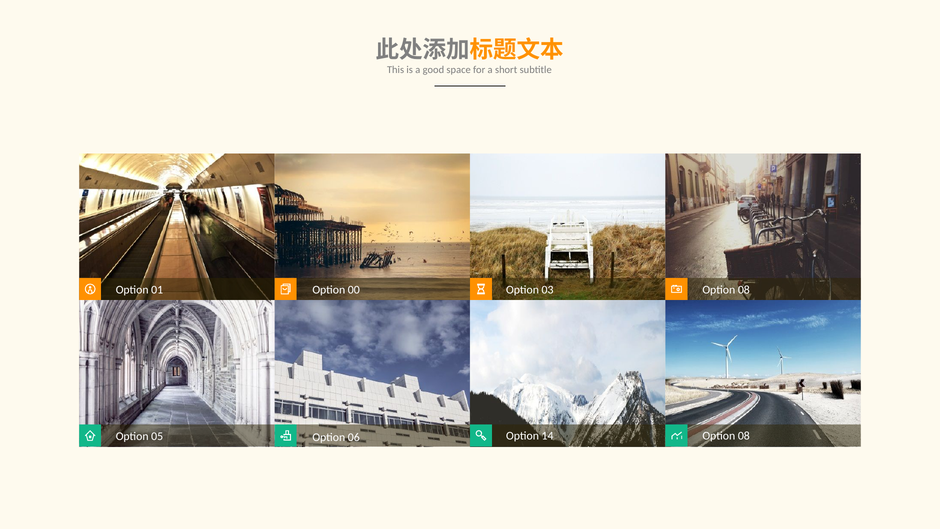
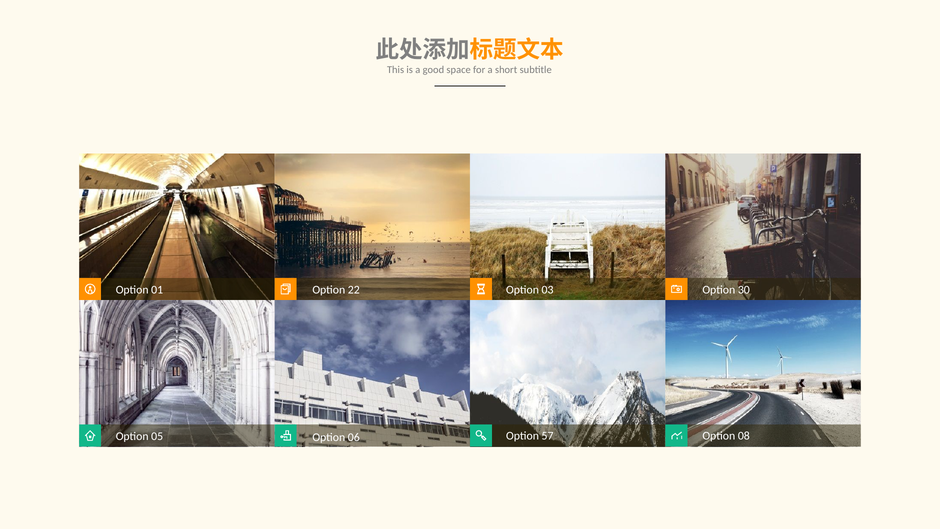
00: 00 -> 22 (354, 290)
08: 08 -> 30 (744, 290)
14: 14 -> 57 (548, 436)
